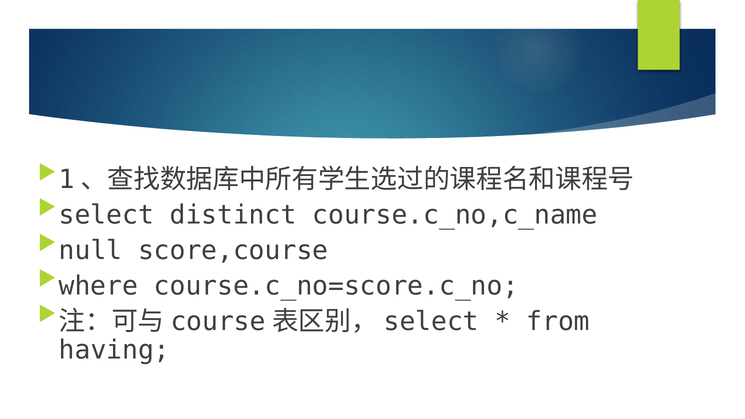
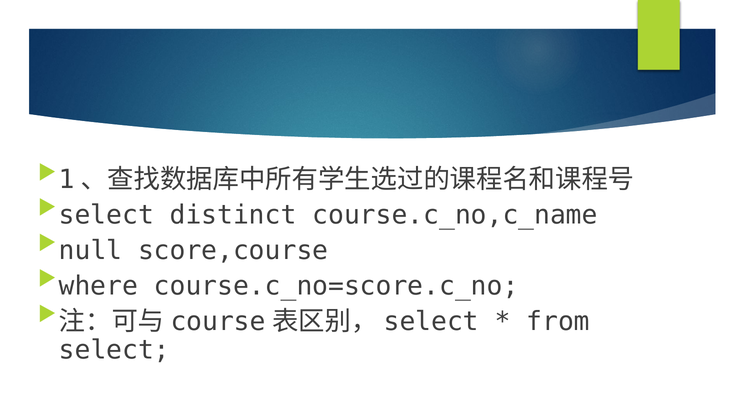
having: having -> select (114, 350)
